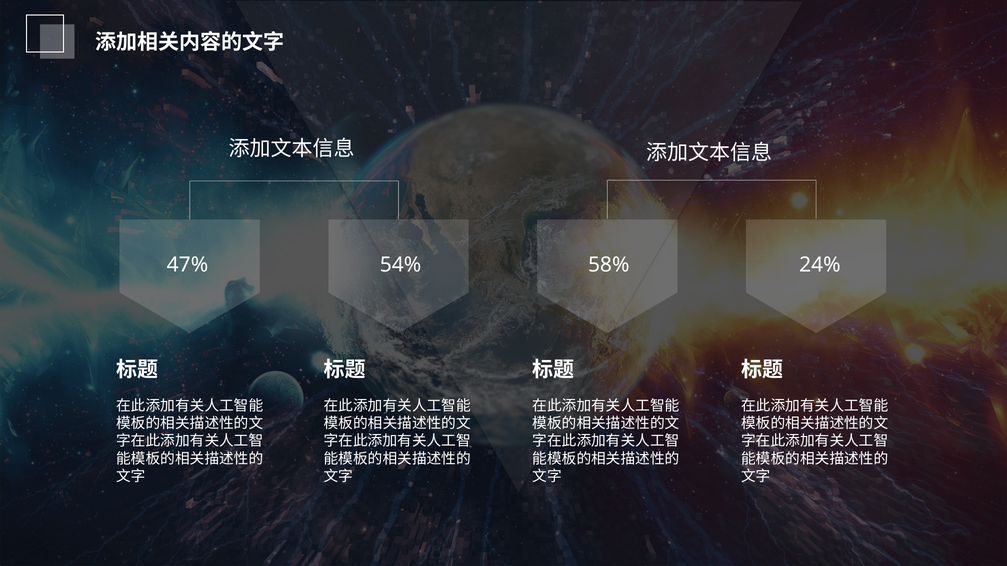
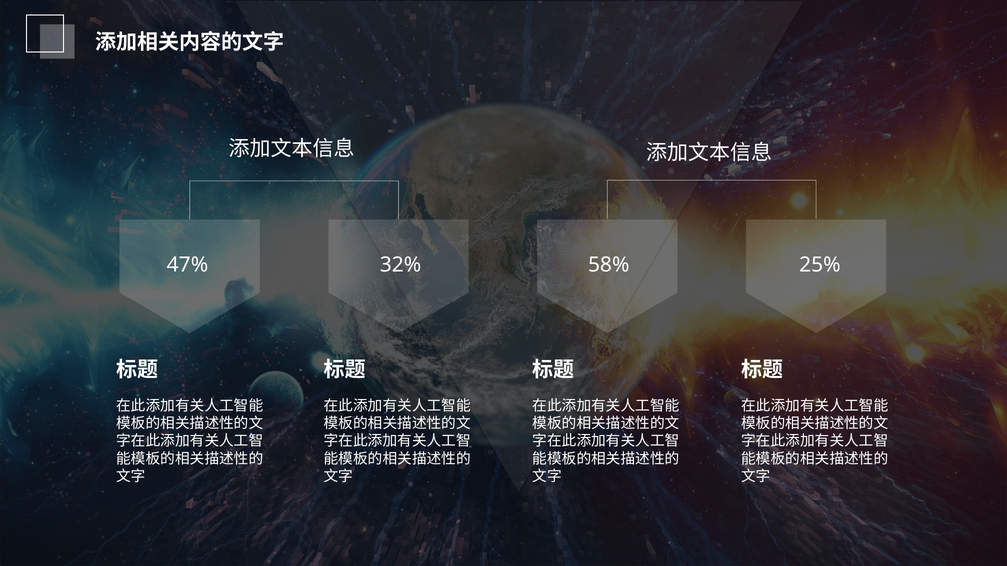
54%: 54% -> 32% (401, 265)
24%: 24% -> 25% (820, 265)
